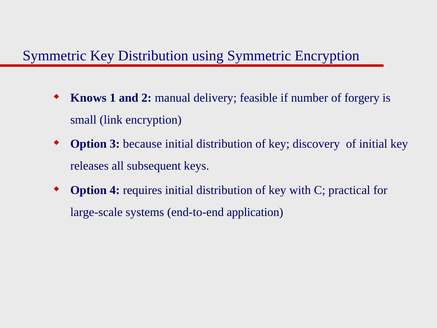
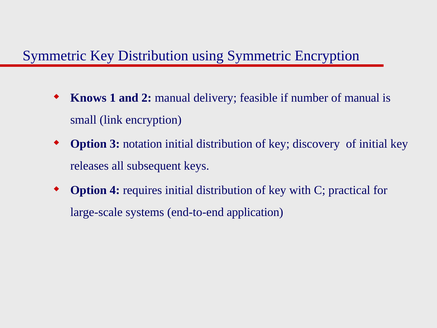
of forgery: forgery -> manual (362, 98)
because: because -> notation (143, 144)
